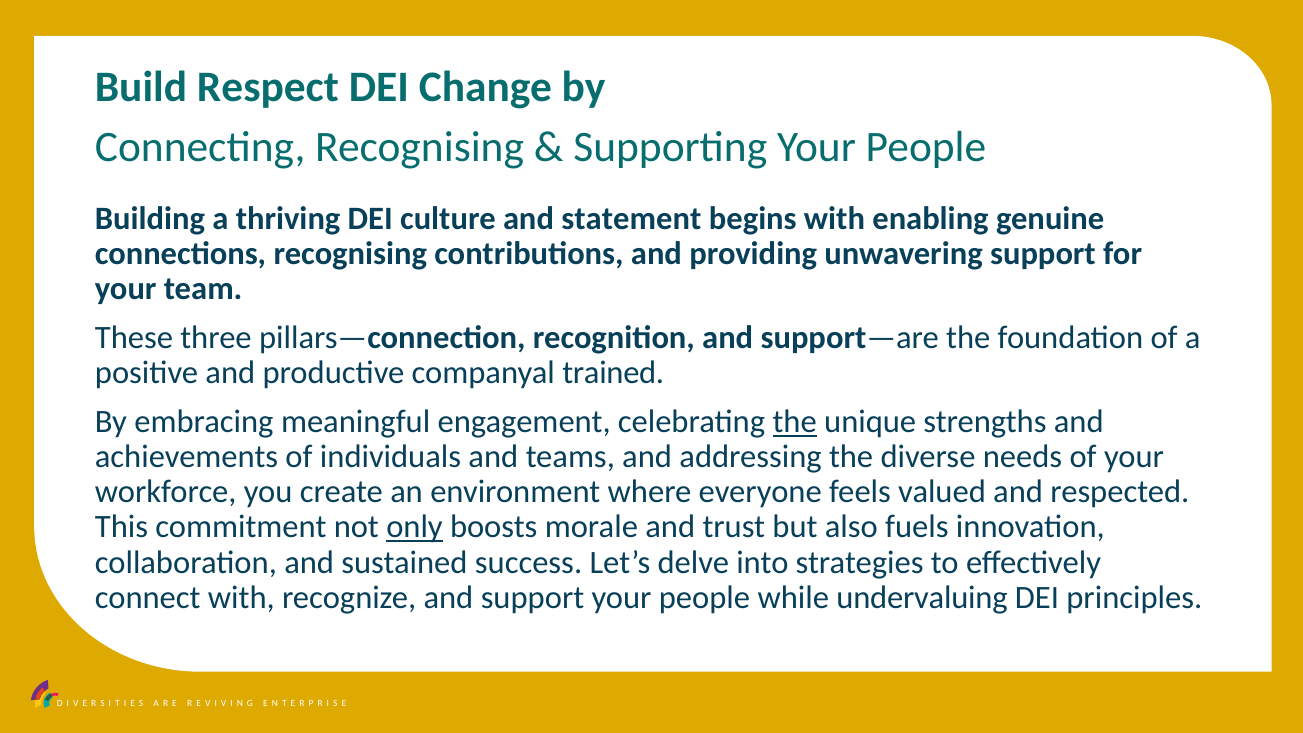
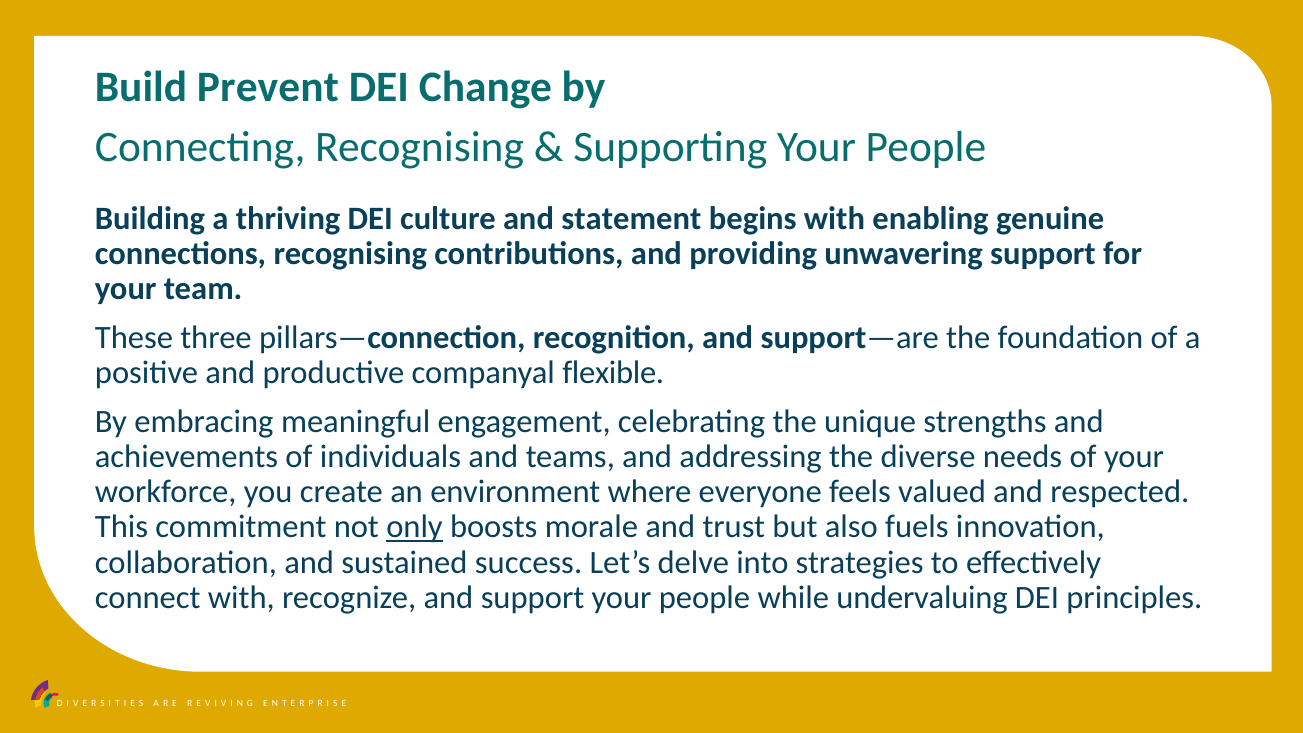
Respect: Respect -> Prevent (268, 87)
trained: trained -> flexible (613, 373)
the underline: present -> none (795, 422)
